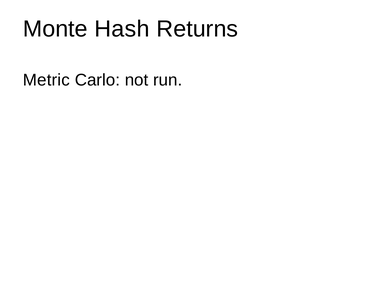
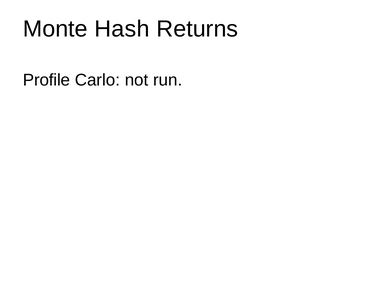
Metric: Metric -> Profile (47, 80)
